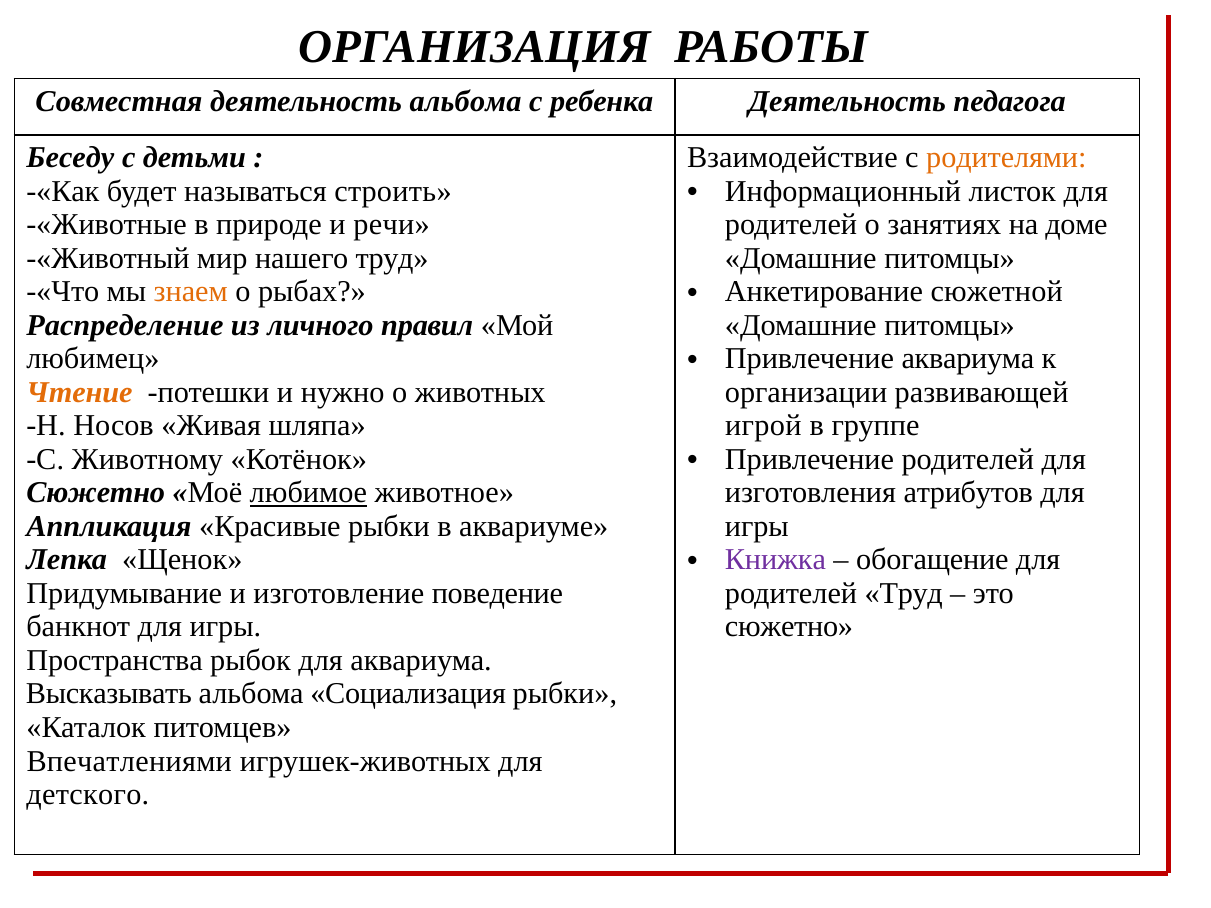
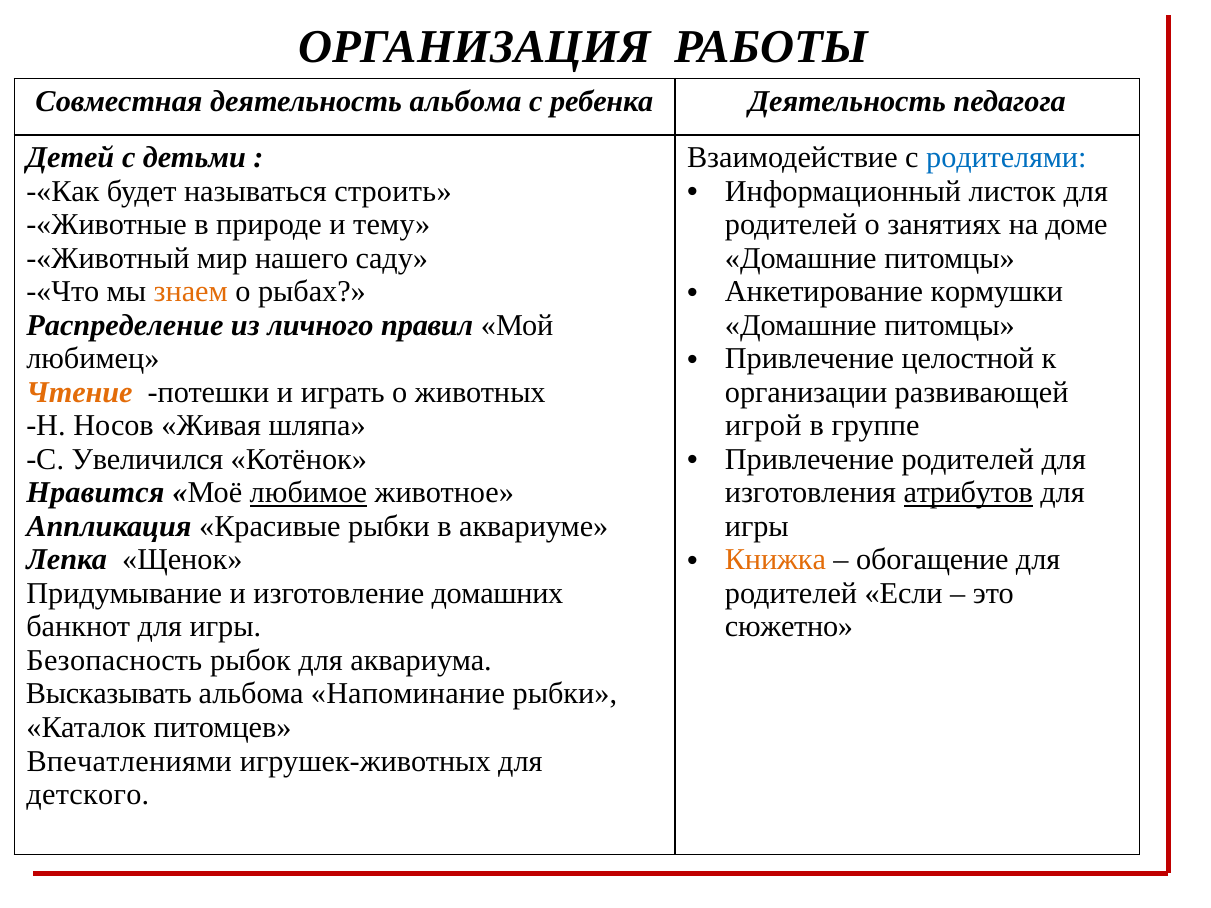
Беседу: Беседу -> Детей (70, 158)
родителями colour: orange -> blue (1006, 158)
речи: речи -> тему (392, 225)
нашего труд: труд -> саду (392, 258)
сюжетной: сюжетной -> кормушки (997, 292)
Привлечение аквариума: аквариума -> целостной (968, 359)
нужно: нужно -> играть (343, 393)
Животному: Животному -> Увеличился (148, 460)
Сюжетно: Сюжетно -> Нравится (95, 493)
атрибутов underline: none -> present (968, 493)
Книжка colour: purple -> orange (775, 560)
поведение: поведение -> домашних (497, 594)
родителей Труд: Труд -> Если (904, 594)
Пространства: Пространства -> Безопасность (114, 661)
Социализация: Социализация -> Напоминание (408, 694)
